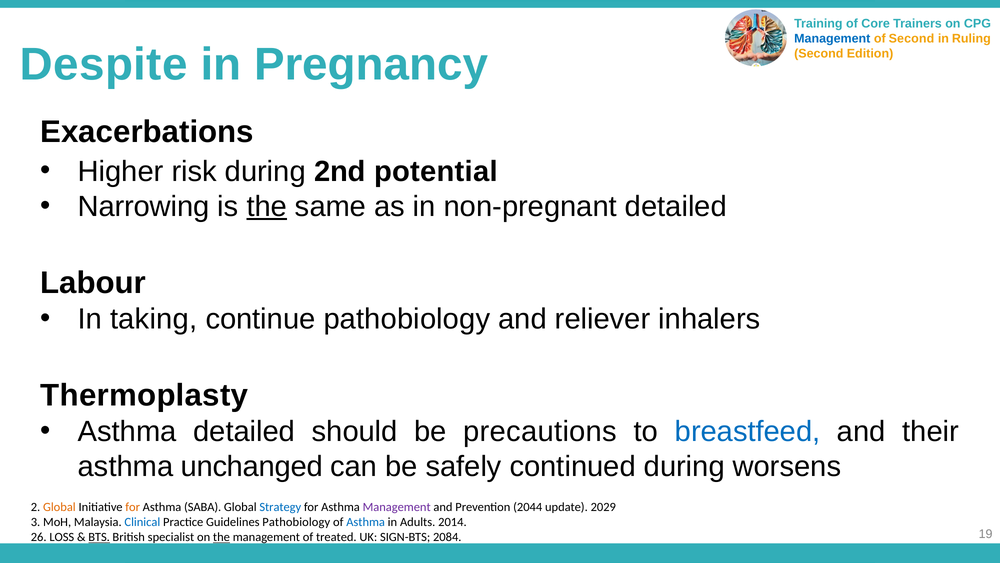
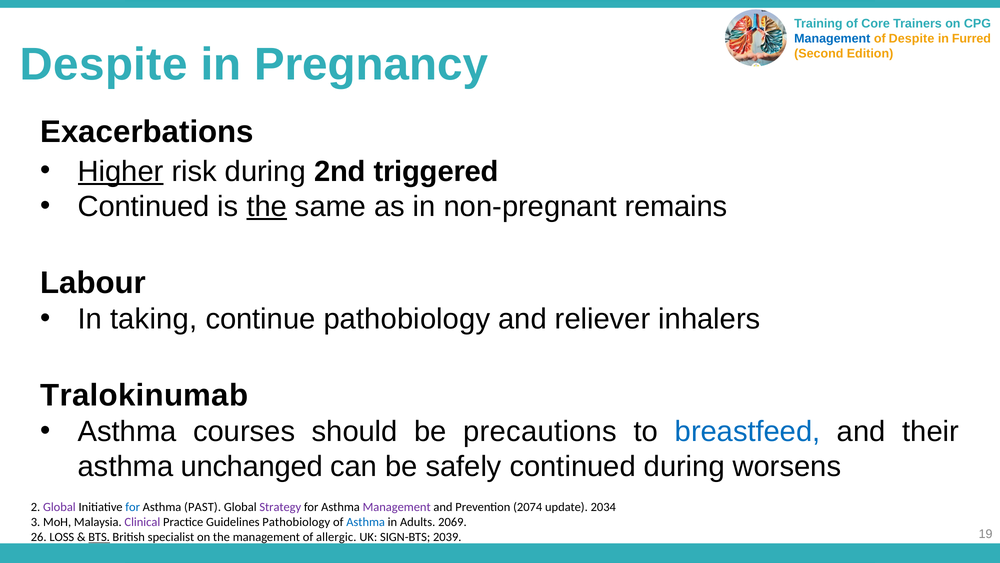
of Second: Second -> Despite (911, 38)
Ruling: Ruling -> Furred (971, 38)
Higher underline: none -> present (121, 171)
potential: potential -> triggered (436, 171)
Narrowing: Narrowing -> Continued (144, 206)
non-pregnant detailed: detailed -> remains (676, 206)
Thermoplasty: Thermoplasty -> Tralokinumab (144, 395)
Asthma detailed: detailed -> courses (244, 431)
Global colour: orange -> purple (59, 507)
for colour: orange -> blue (133, 507)
SABA: SABA -> PAST (203, 507)
Strategy colour: blue -> purple (280, 507)
2044: 2044 -> 2074 (528, 507)
2029: 2029 -> 2034 (603, 507)
Clinical colour: blue -> purple (142, 522)
2014: 2014 -> 2069 (452, 522)
the underline: present -> none (221, 537)
treated: treated -> allergic (336, 537)
2084: 2084 -> 2039 (447, 537)
